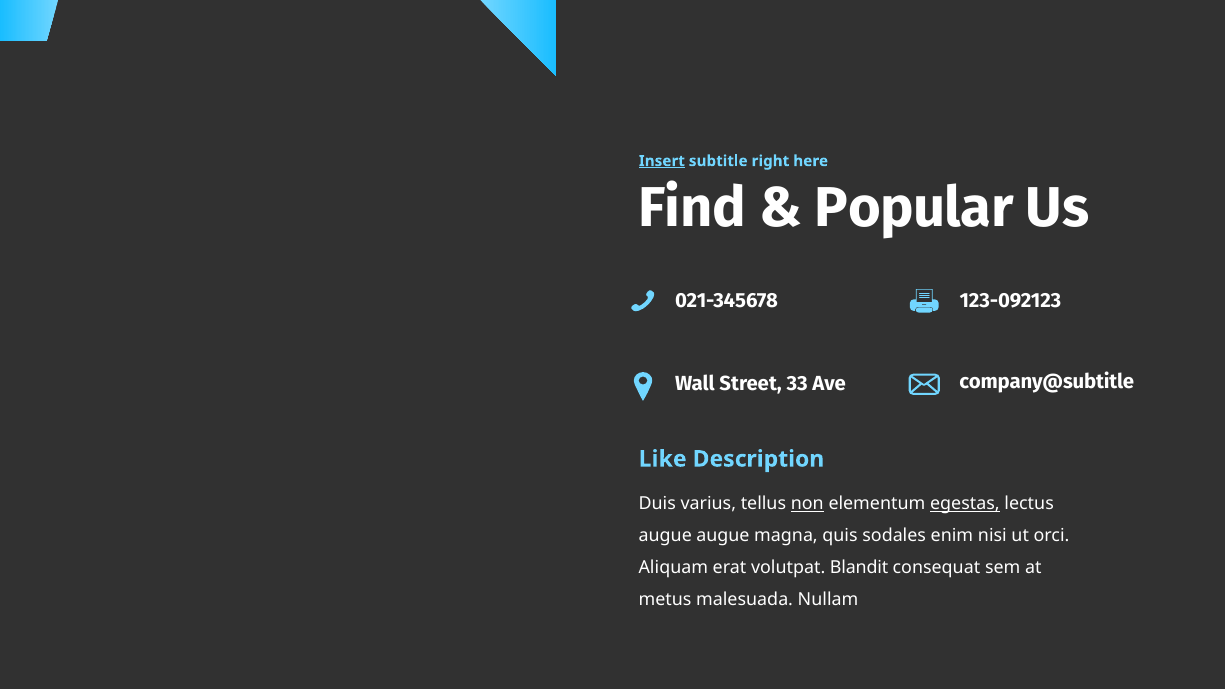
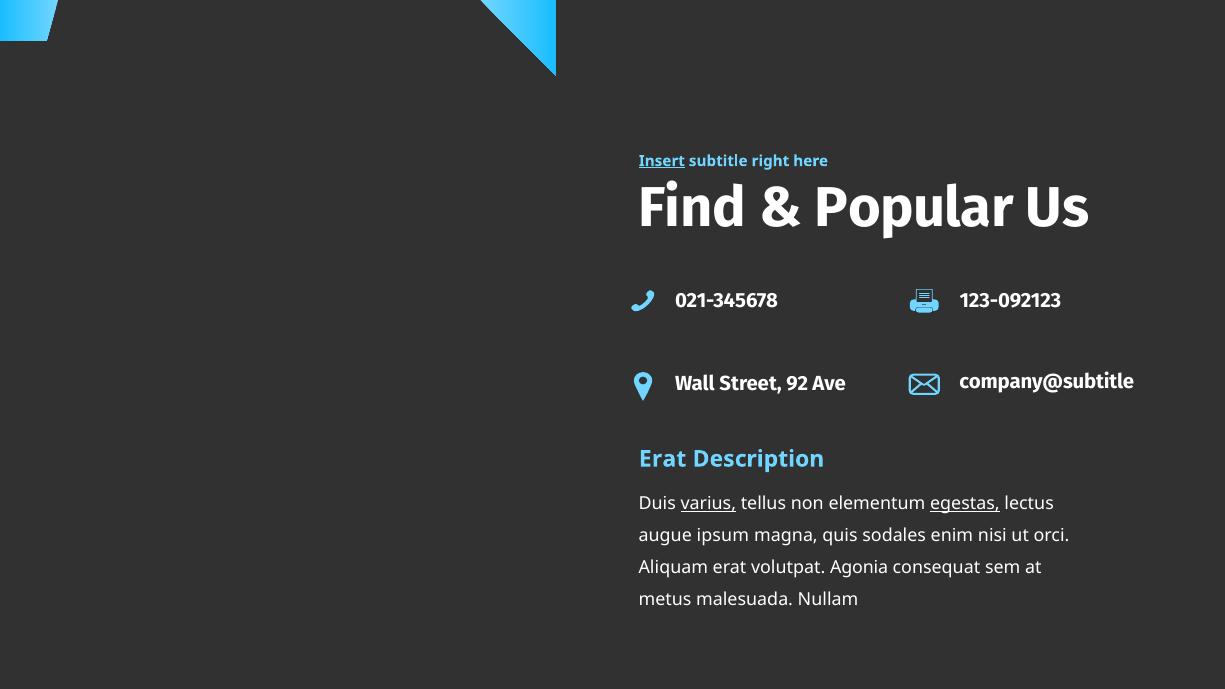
33: 33 -> 92 (797, 384)
Like: Like -> Erat (663, 459)
varius underline: none -> present (708, 503)
non underline: present -> none (807, 503)
augue augue: augue -> ipsum (723, 536)
Blandit: Blandit -> Agonia (859, 568)
